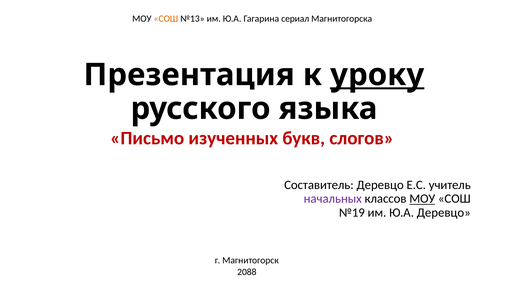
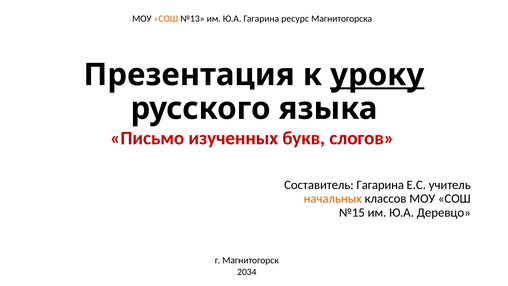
сериал: сериал -> ресурс (295, 19)
Составитель Деревцо: Деревцо -> Гагарина (380, 185)
начальных colour: purple -> orange (333, 199)
МОУ underline: present -> none (422, 199)
№19: №19 -> №15 (352, 212)
2088: 2088 -> 2034 (247, 272)
